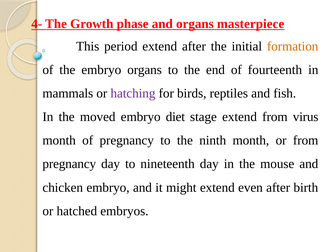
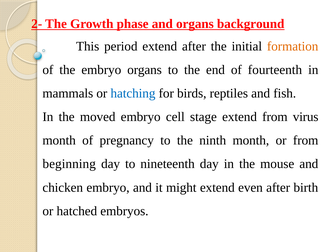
4-: 4- -> 2- (37, 24)
masterpiece: masterpiece -> background (251, 24)
hatching colour: purple -> blue (133, 93)
diet: diet -> cell (175, 117)
pregnancy: pregnancy -> beginning (69, 164)
